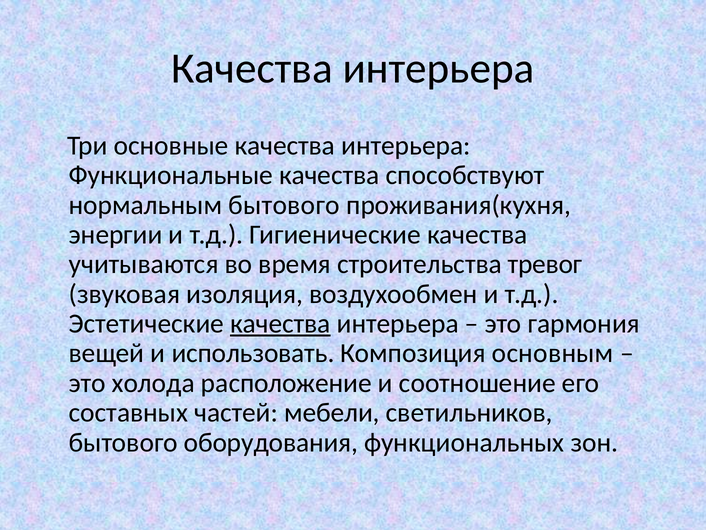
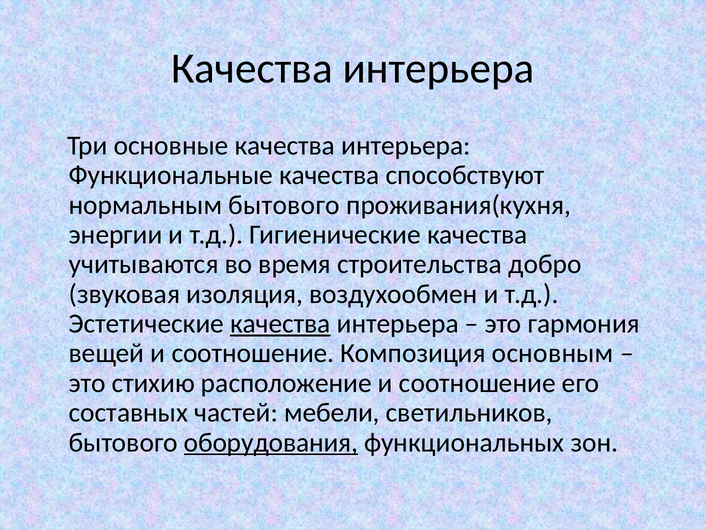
тревог: тревог -> добро (545, 264)
вещей и использовать: использовать -> соотношение (253, 353)
холода: холода -> стихию (153, 383)
оборудования underline: none -> present (271, 442)
